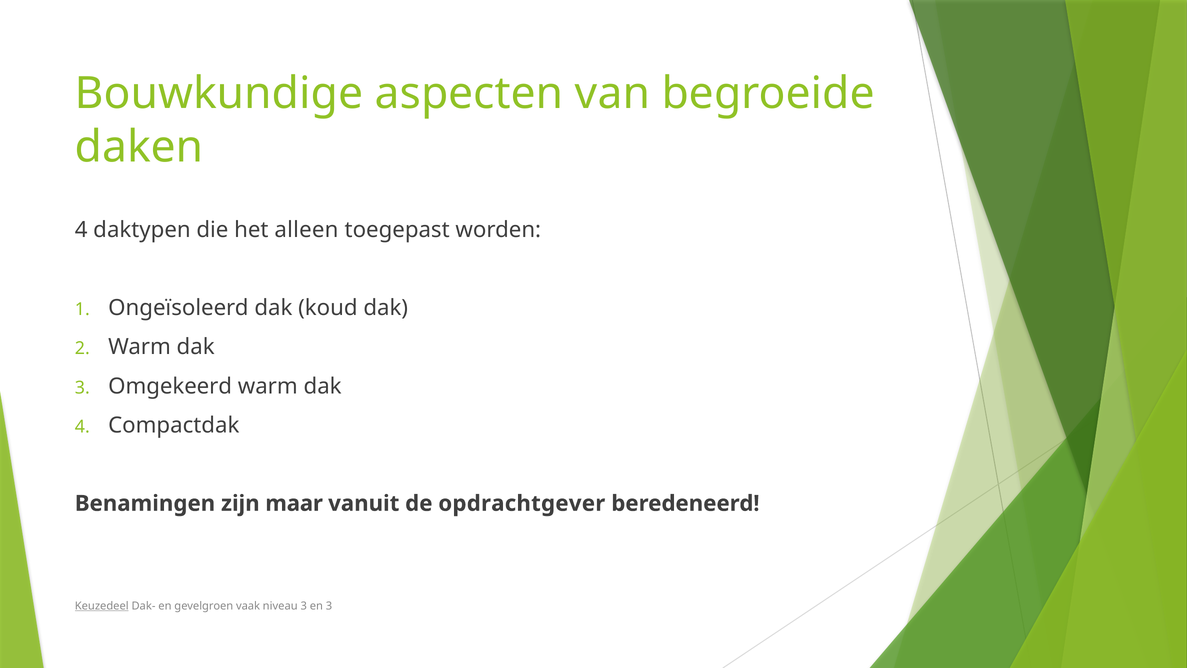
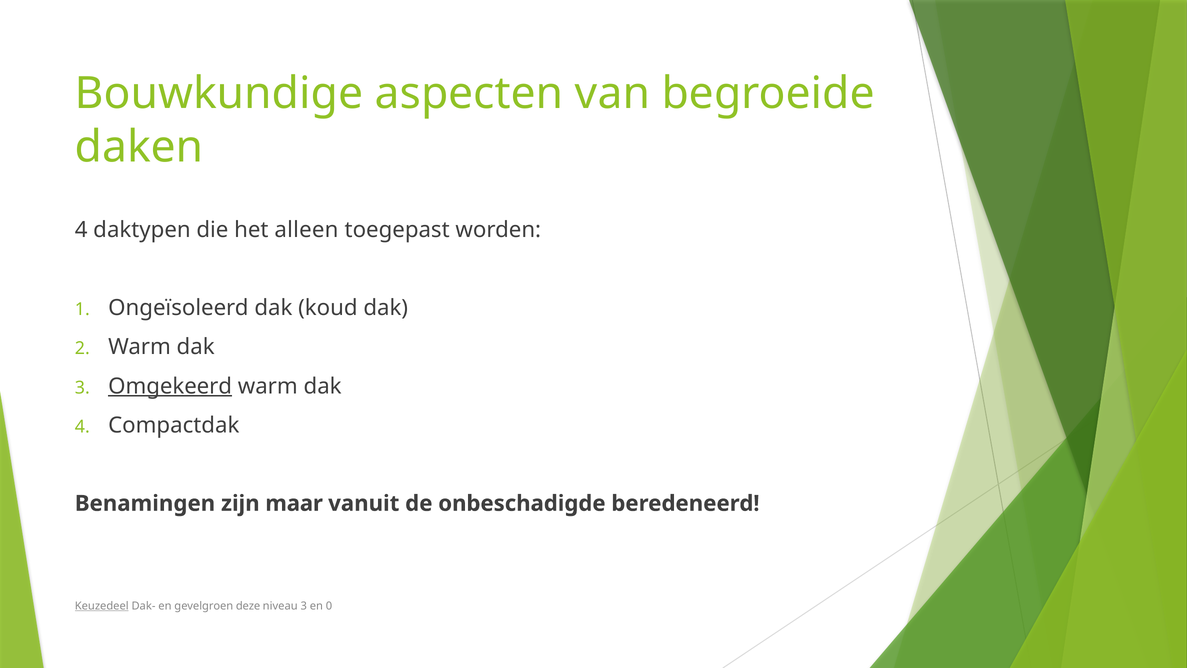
Omgekeerd underline: none -> present (170, 386)
opdrachtgever: opdrachtgever -> onbeschadigde (522, 503)
vaak: vaak -> deze (248, 606)
en 3: 3 -> 0 (329, 606)
